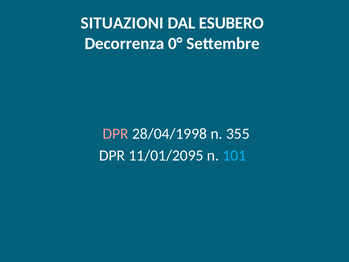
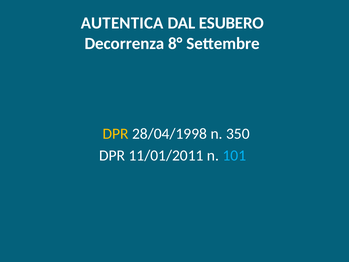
SITUAZIONI: SITUAZIONI -> AUTENTICA (122, 23)
0°: 0° -> 8° (175, 43)
DPR colour: pink -> yellow (116, 134)
355: 355 -> 350 (238, 134)
11/01/2095: 11/01/2095 -> 11/01/2011 (166, 155)
